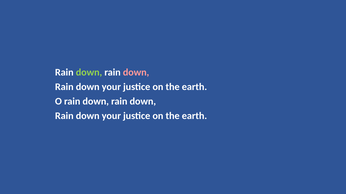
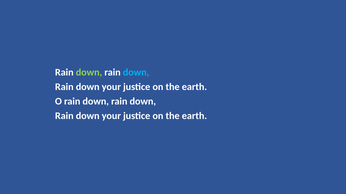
down colour: pink -> light blue (136, 73)
